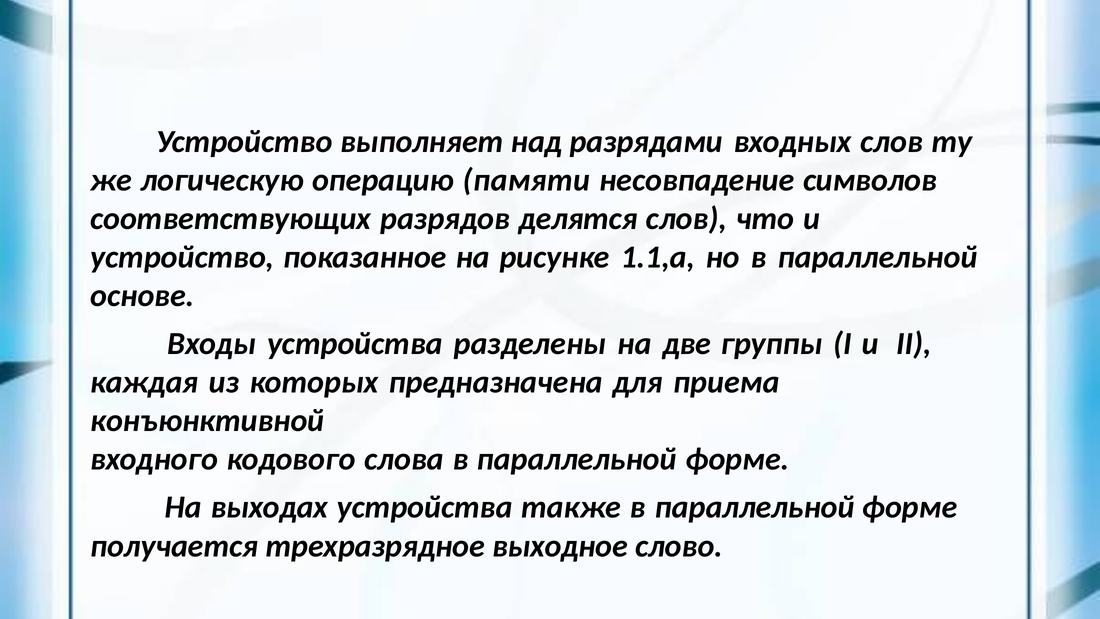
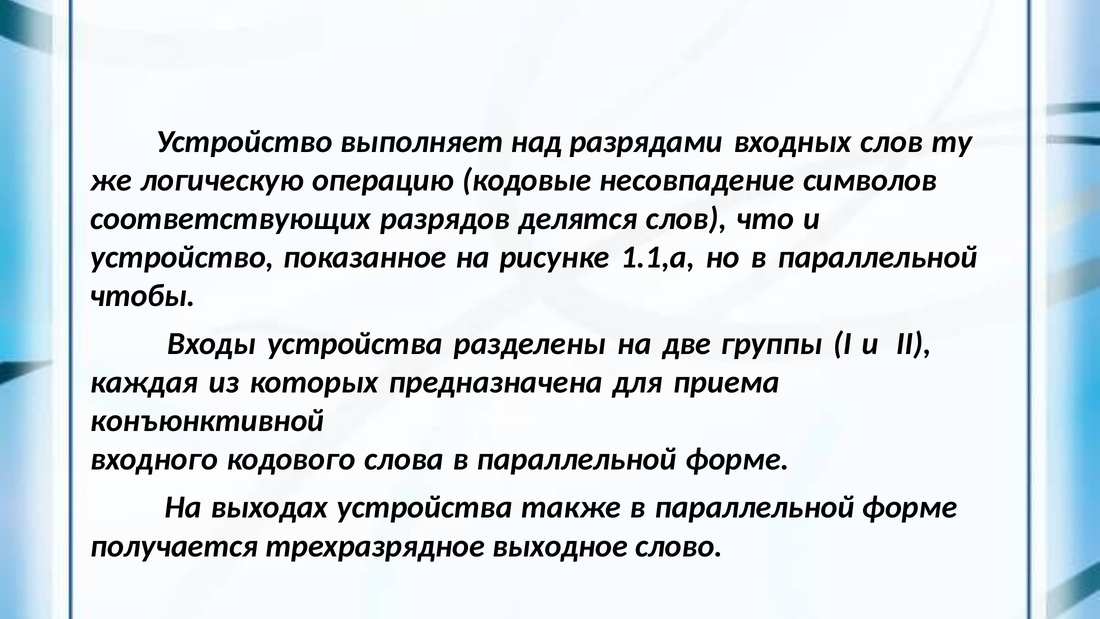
памяти: памяти -> кодовые (527, 180)
основе: основе -> чтобы (142, 296)
